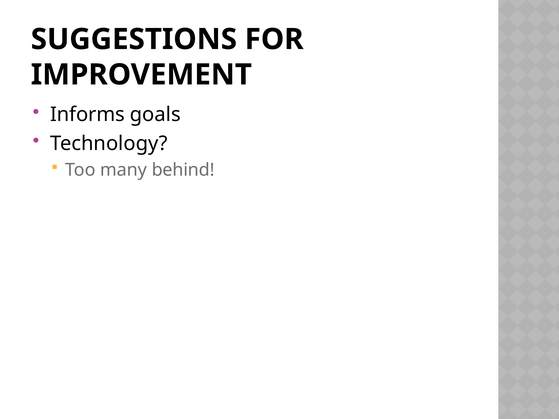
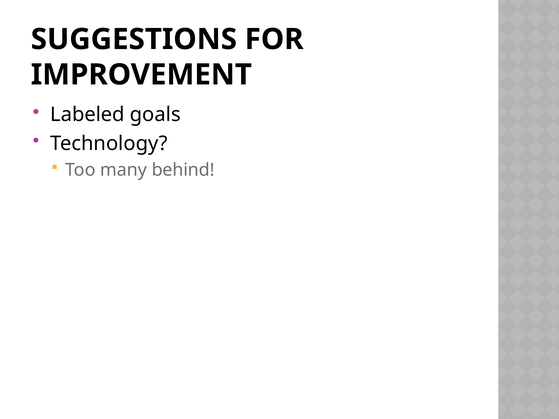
Informs: Informs -> Labeled (87, 115)
